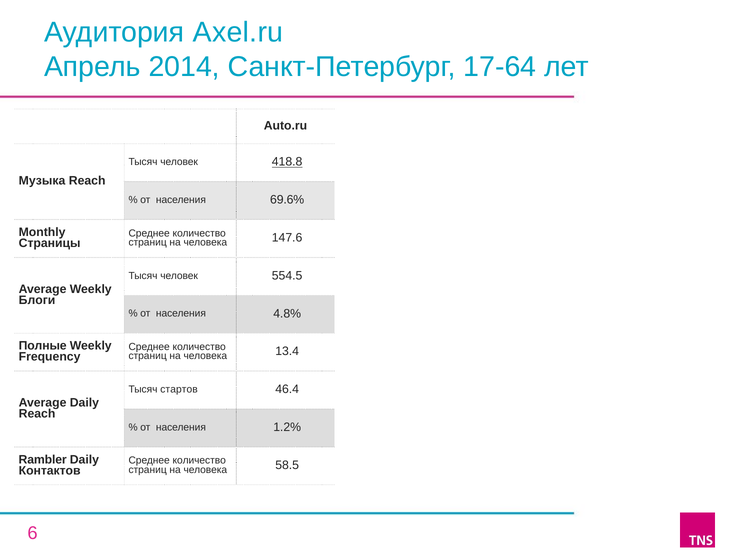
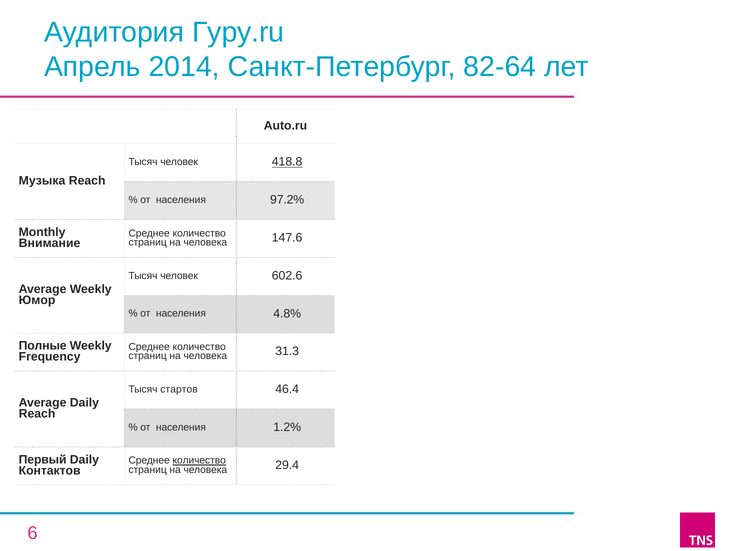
Axel.ru: Axel.ru -> Гуру.ru (238, 33)
17-64: 17-64 -> 82-64 (500, 67)
69.6%: 69.6% -> 97.2% (287, 200)
Страницы: Страницы -> Внимание (50, 243)
554.5: 554.5 -> 602.6 (287, 275)
Блоги: Блоги -> Юмор (37, 300)
13.4: 13.4 -> 31.3 (287, 351)
Rambler: Rambler -> Первый (43, 459)
количество underline: none -> present (199, 460)
58.5: 58.5 -> 29.4 (287, 465)
